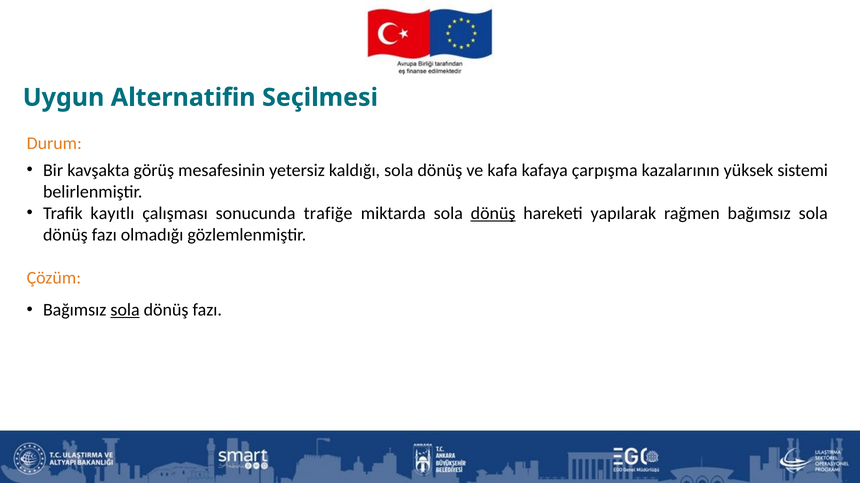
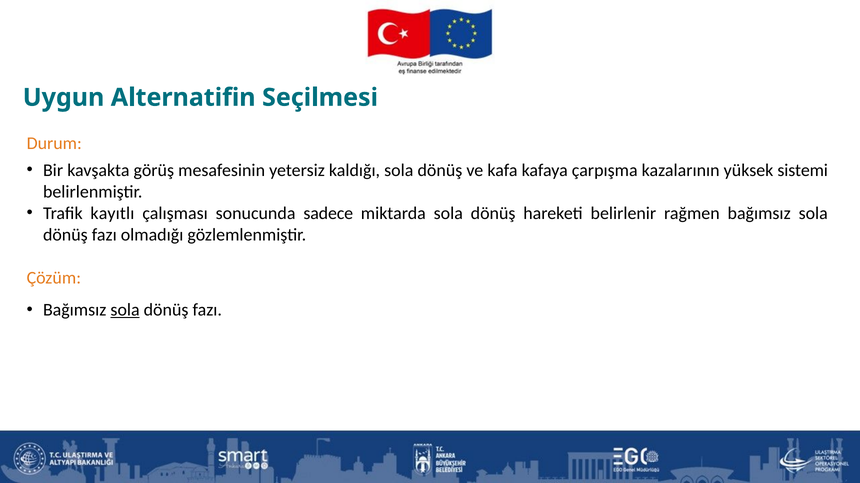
trafiğe: trafiğe -> sadece (328, 214)
dönüş underline: present -> none (493, 214)
yapılarak: yapılarak -> belirlenir (623, 214)
